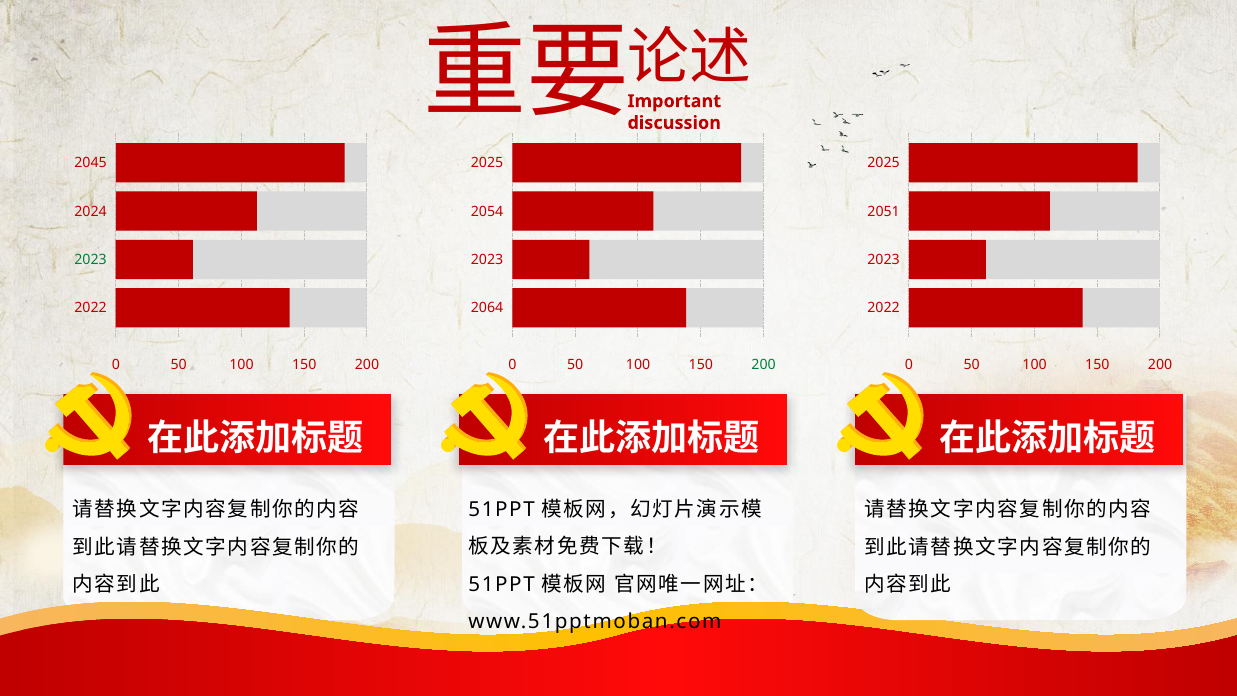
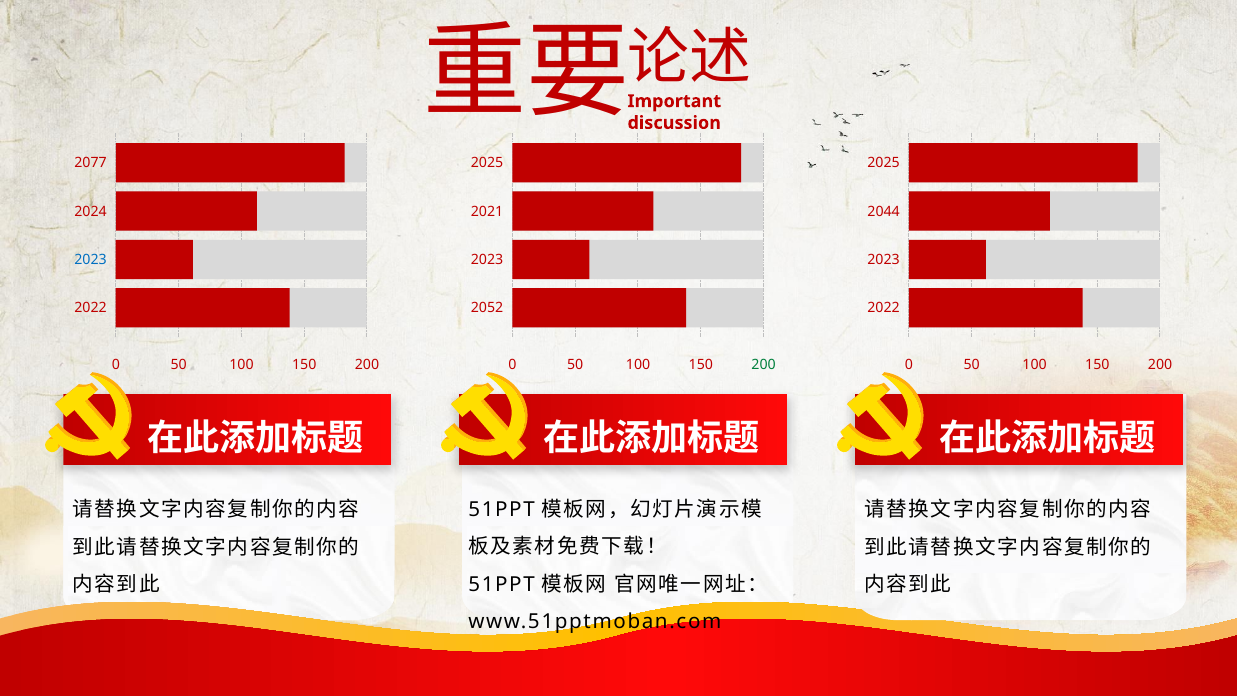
2045: 2045 -> 2077 (91, 163)
2054: 2054 -> 2021 (487, 211)
2051: 2051 -> 2044 (884, 211)
2023 colour: green -> blue (91, 260)
2064: 2064 -> 2052 (487, 308)
